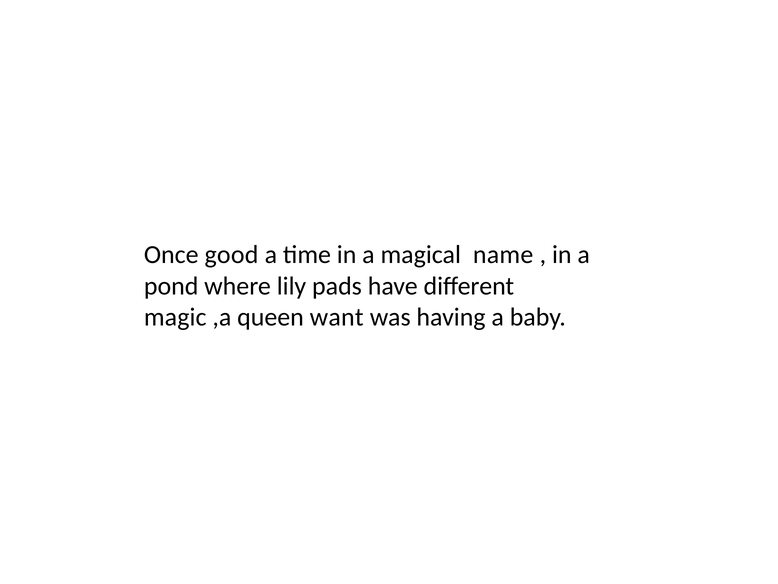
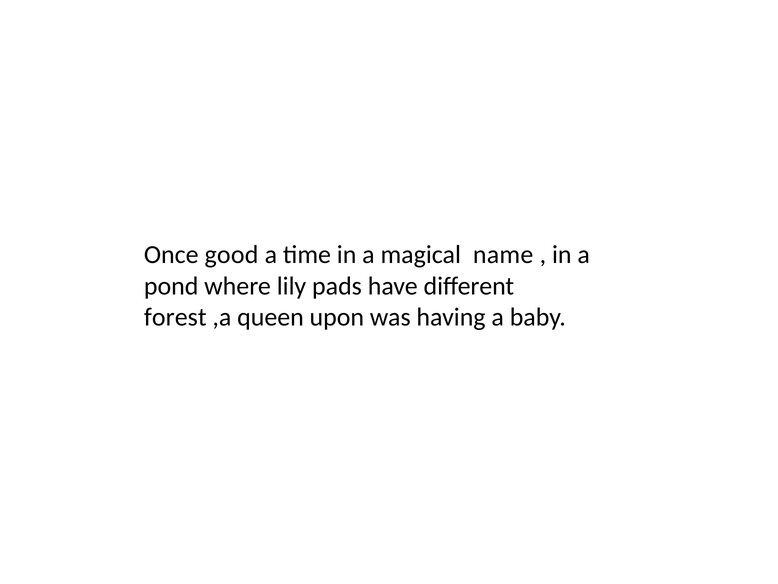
magic: magic -> forest (175, 317)
want: want -> upon (337, 317)
